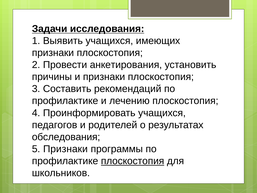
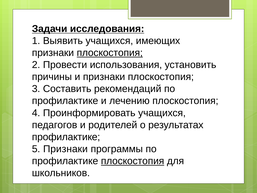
плоскостопия underline: none -> present (110, 53)
анкетирования: анкетирования -> использования (126, 65)
обследования: обследования -> профилактике (66, 137)
